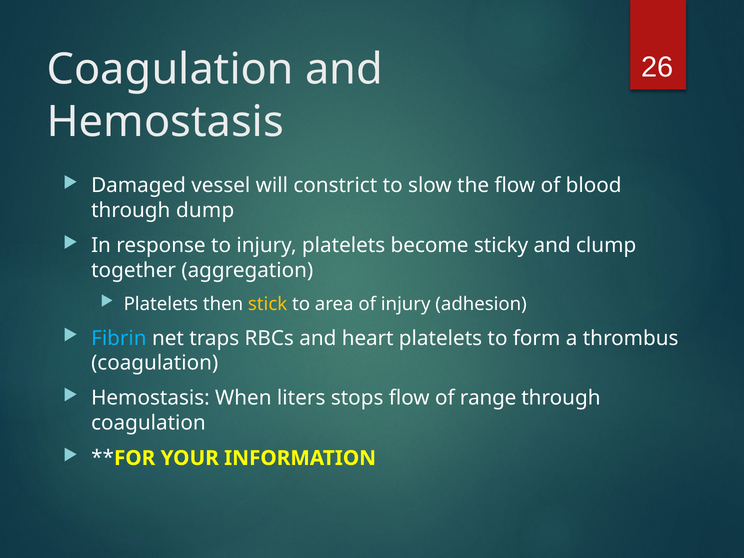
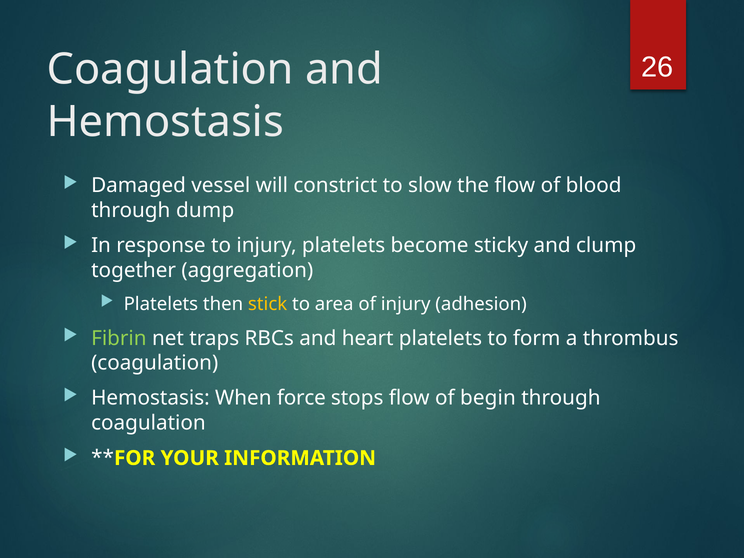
Fibrin colour: light blue -> light green (119, 338)
liters: liters -> force (301, 398)
range: range -> begin (488, 398)
